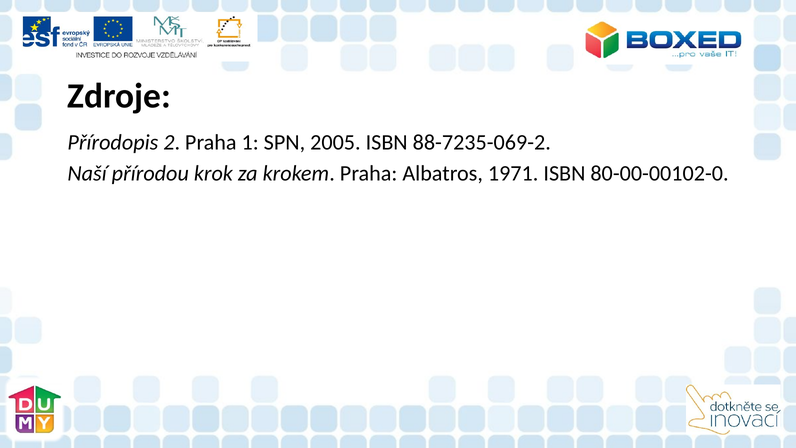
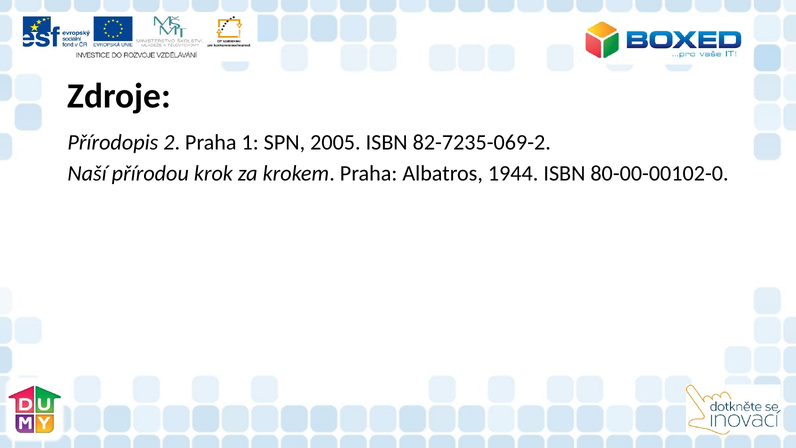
88-7235-069-2: 88-7235-069-2 -> 82-7235-069-2 (482, 142)
1971: 1971 -> 1944 (513, 173)
